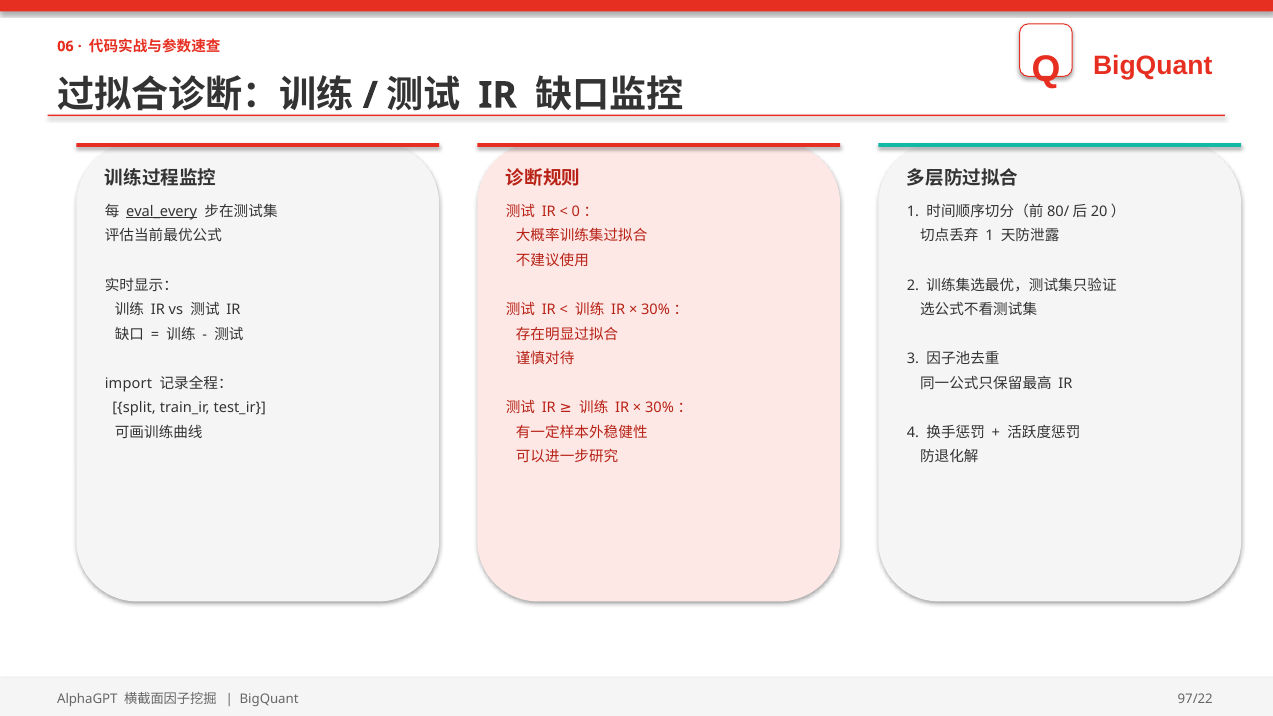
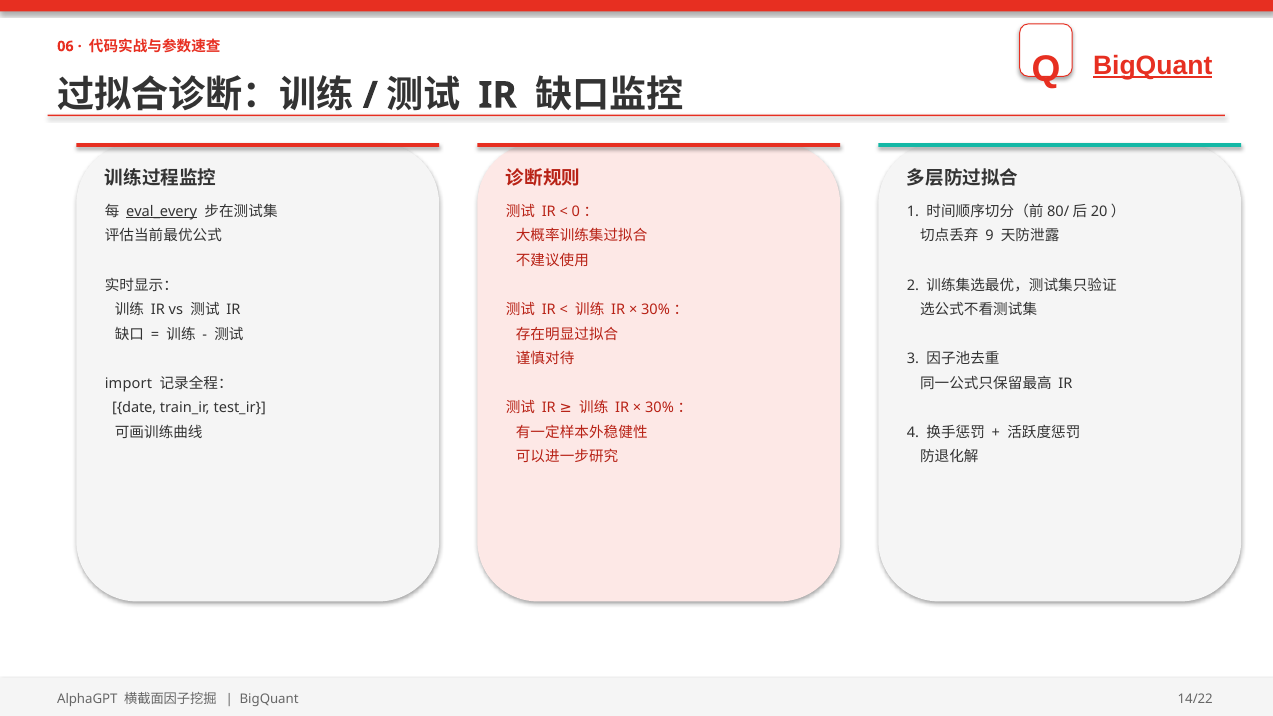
BigQuant underline: none -> present (1153, 65)
1: 1 -> 9 (989, 236)
split: split -> date (134, 408)
97/22: 97/22 -> 14/22 (1195, 699)
